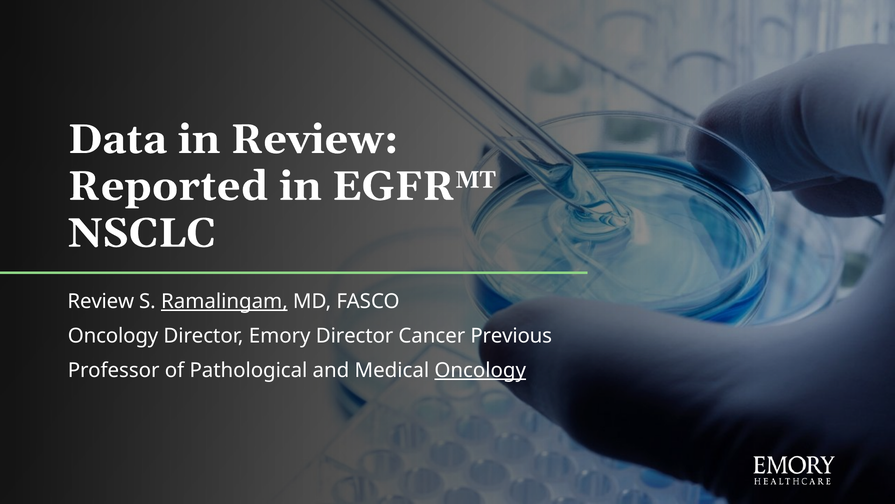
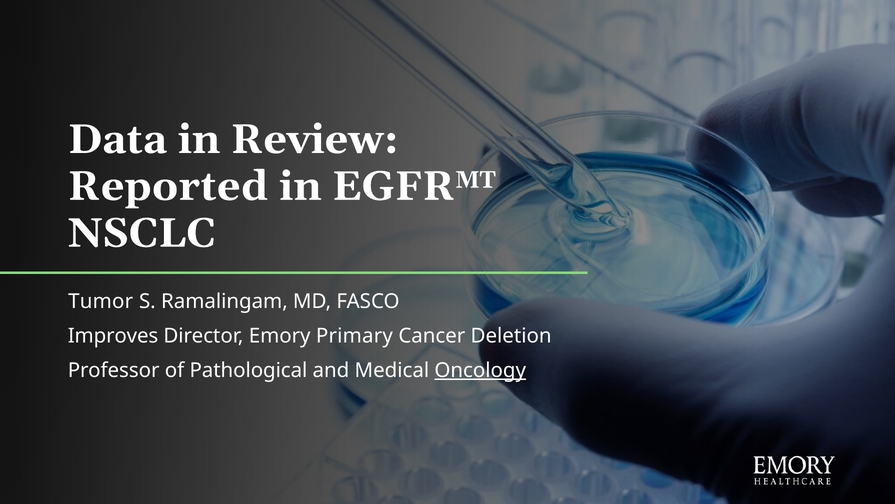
Review: Review -> Tumor (101, 301)
Ramalingam underline: present -> none (224, 301)
Oncology: Oncology -> Improves (113, 336)
Emory Director: Director -> Primary (354, 336)
Previous: Previous -> Deletion (511, 336)
